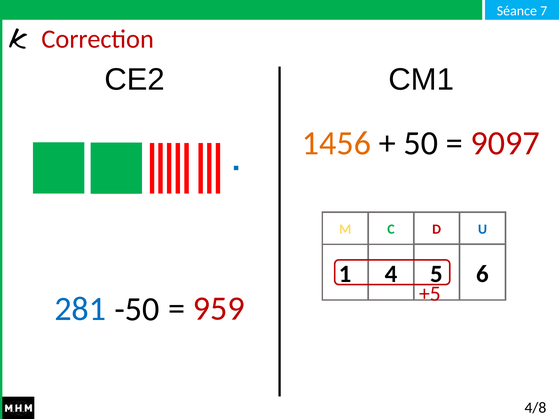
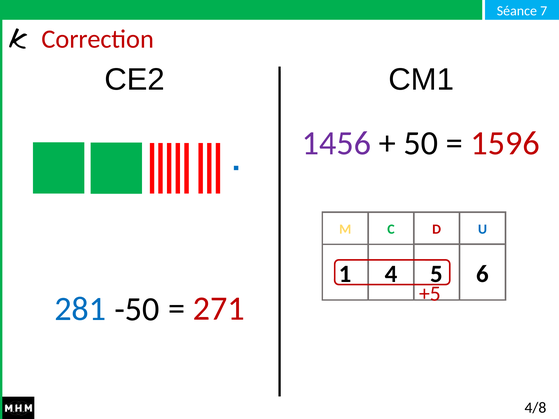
1456 colour: orange -> purple (336, 143)
9097: 9097 -> 1596 (505, 143)
959: 959 -> 271 (219, 309)
